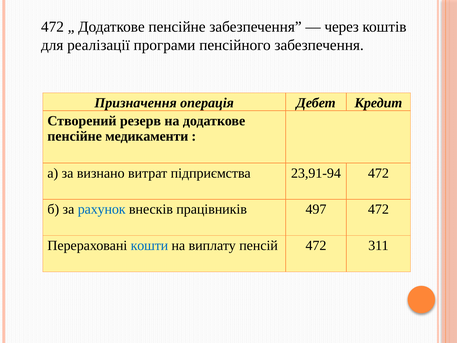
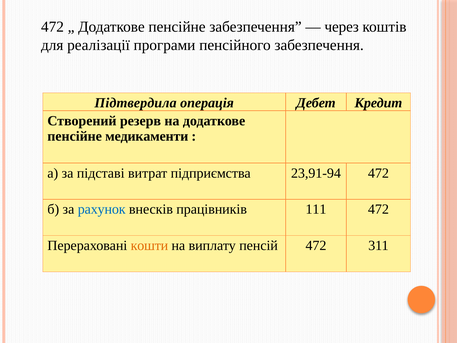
Призначення: Призначення -> Підтвердила (136, 103)
визнано: визнано -> підставі (101, 173)
497: 497 -> 111 (316, 209)
кошти colour: blue -> orange (149, 245)
